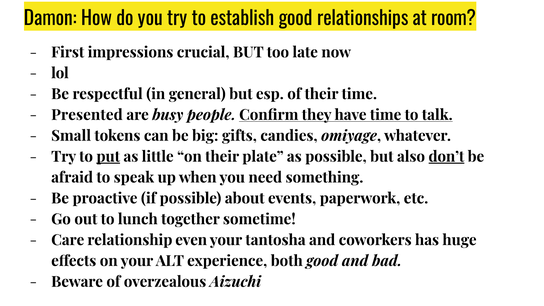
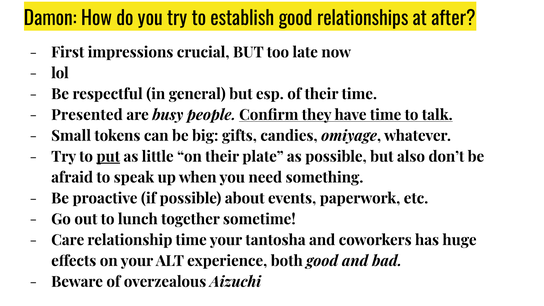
room: room -> after (453, 19)
don’t underline: present -> none (446, 157)
relationship even: even -> time (191, 240)
